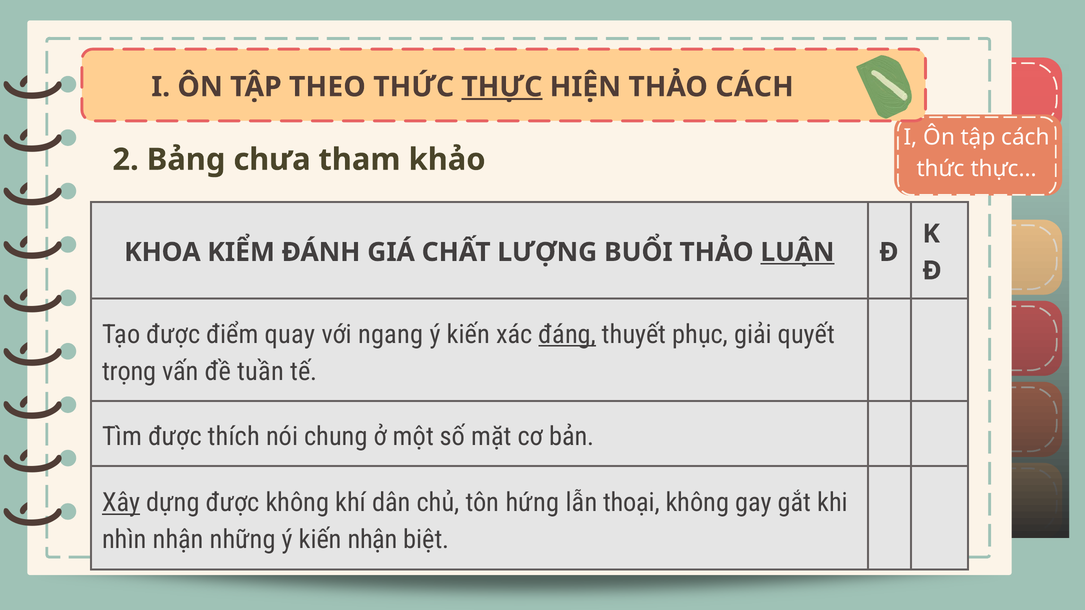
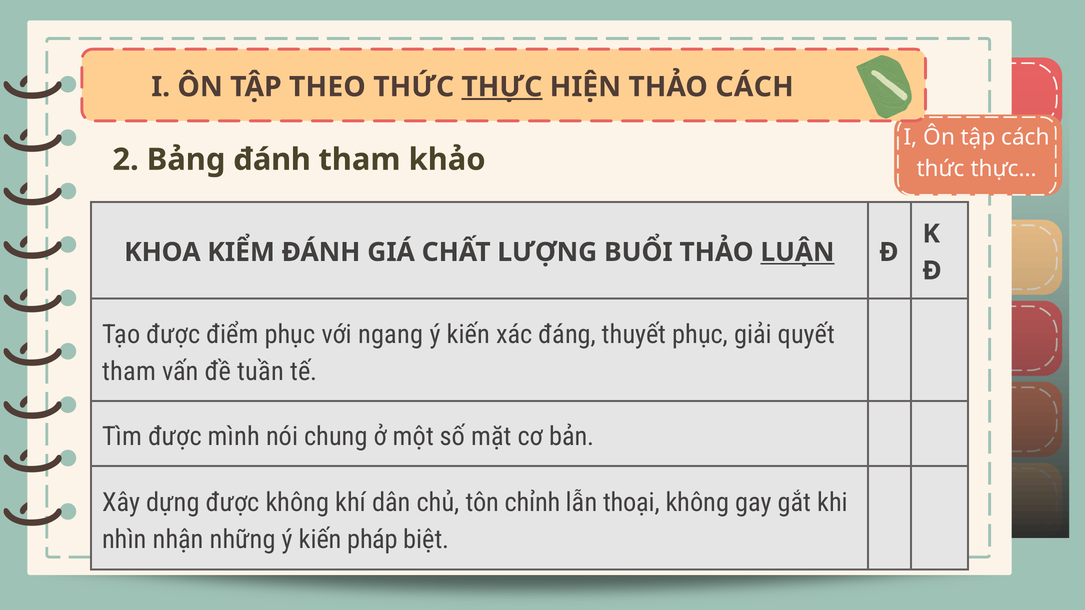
Bảng chưa: chưa -> đánh (272, 160)
điểm quay: quay -> phục (290, 335)
đáng underline: present -> none (567, 335)
trọng: trọng -> tham (129, 372)
thích: thích -> mình (234, 437)
Xây underline: present -> none (121, 503)
hứng: hứng -> chỉnh (533, 503)
kiến nhận: nhận -> pháp (373, 540)
